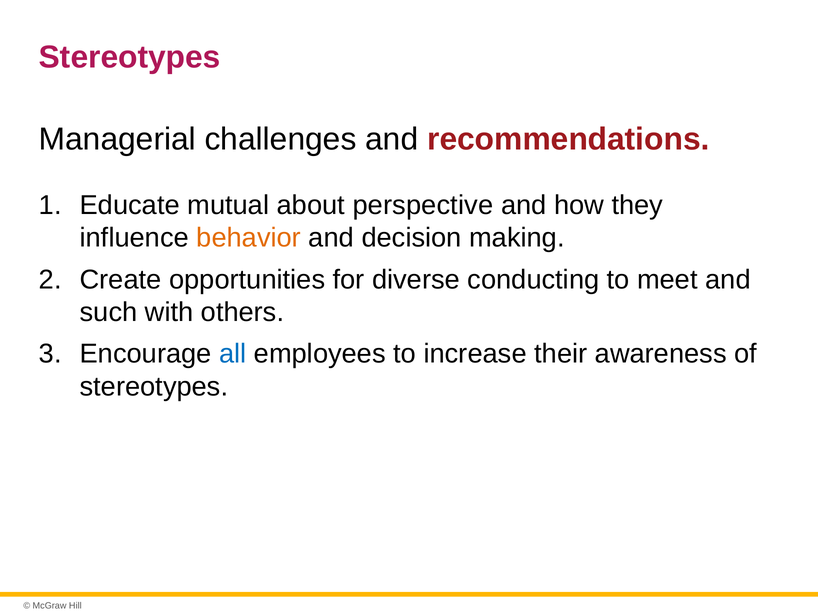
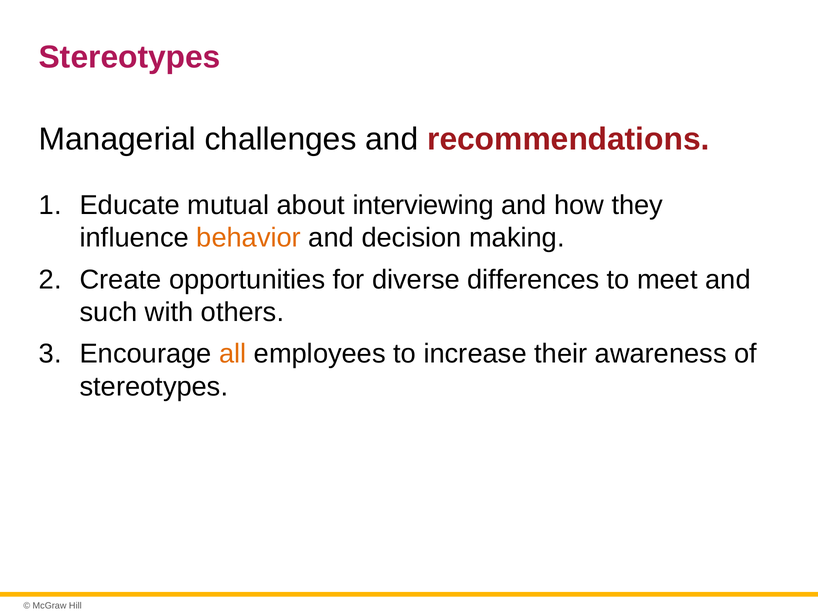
perspective: perspective -> interviewing (423, 205)
conducting: conducting -> differences (533, 280)
all colour: blue -> orange (233, 354)
